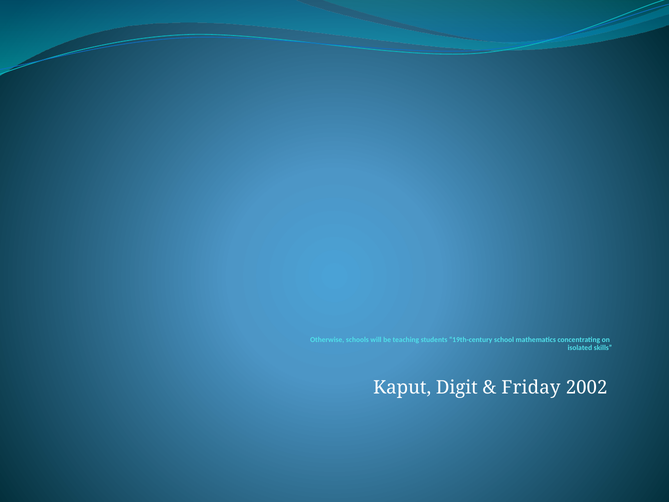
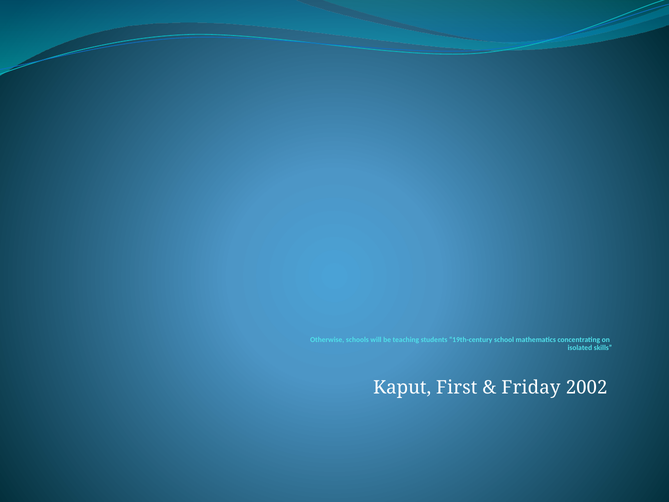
Digit: Digit -> First (457, 387)
